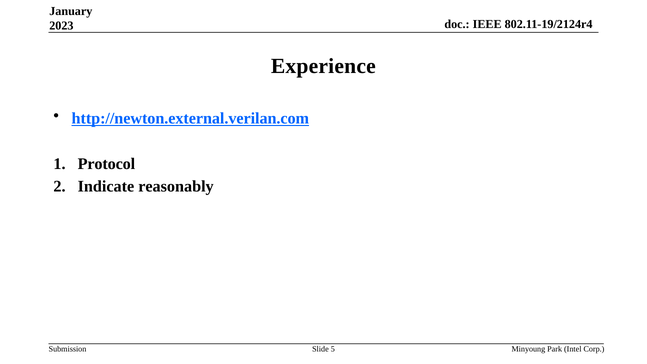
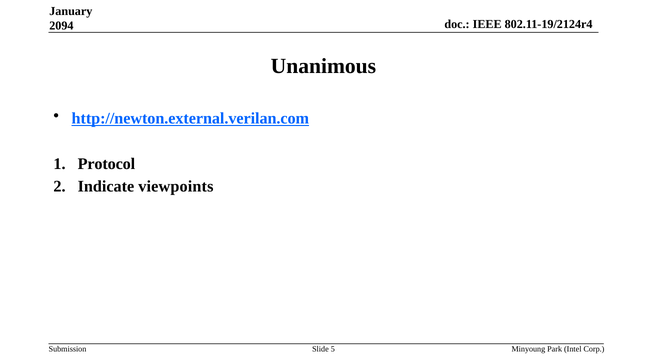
2023: 2023 -> 2094 (61, 26)
Experience: Experience -> Unanimous (323, 66)
reasonably: reasonably -> viewpoints (176, 186)
